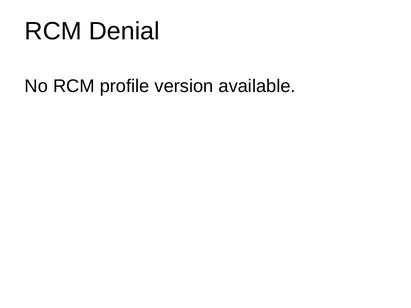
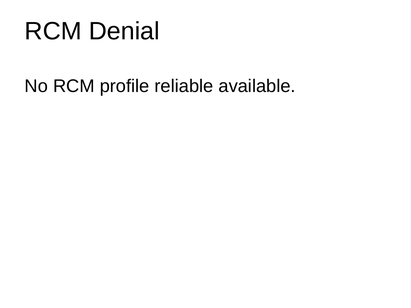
version: version -> reliable (184, 86)
